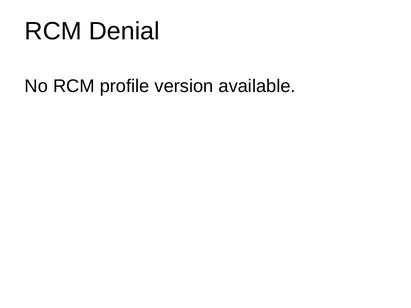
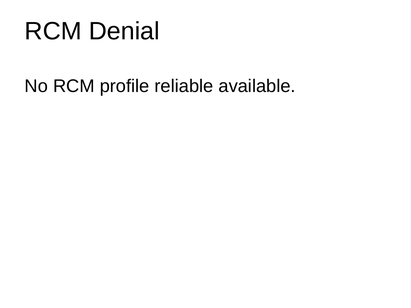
version: version -> reliable (184, 86)
